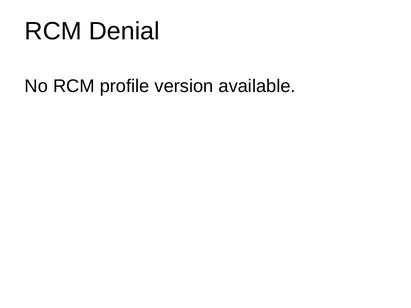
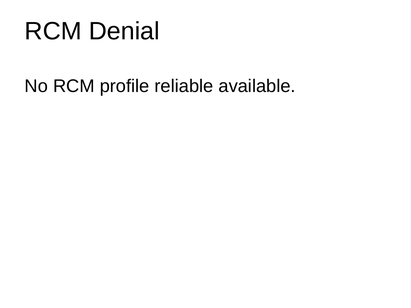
version: version -> reliable (184, 86)
